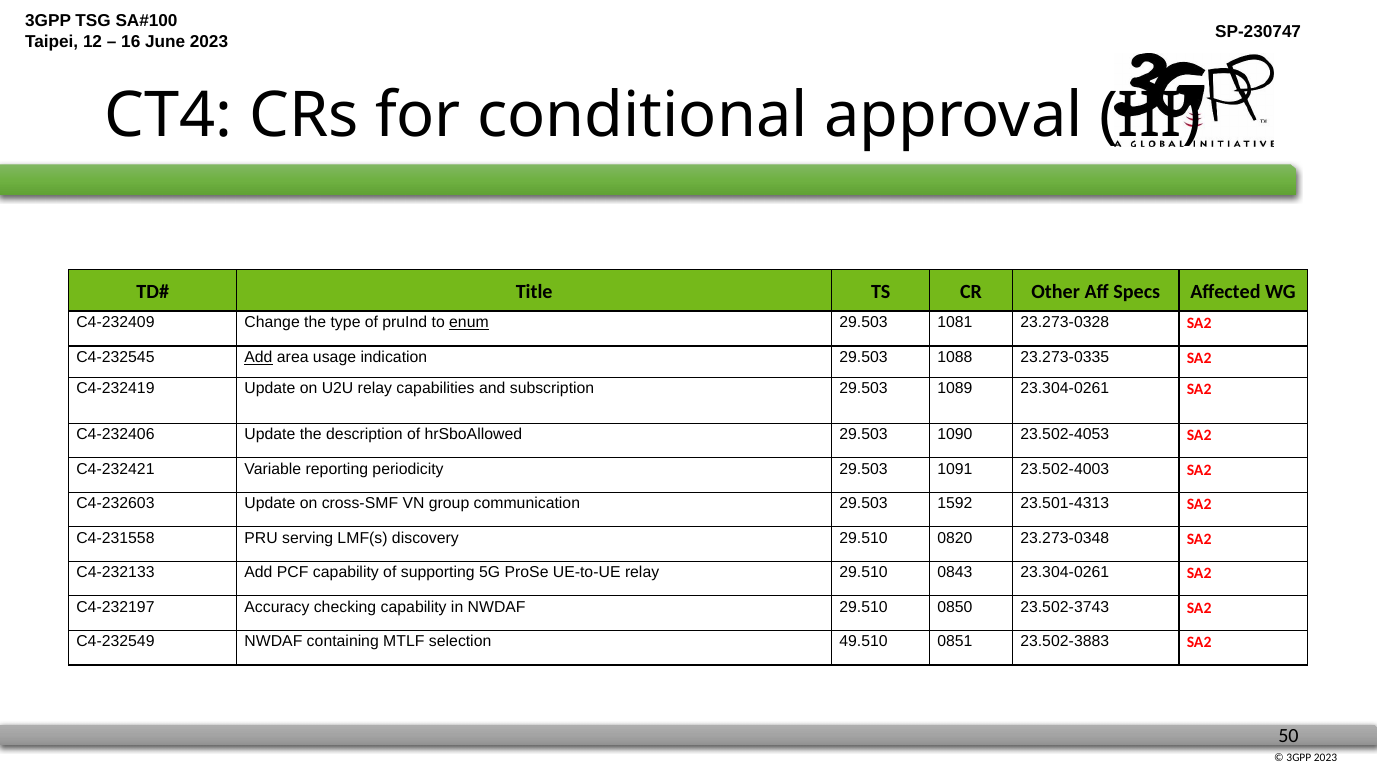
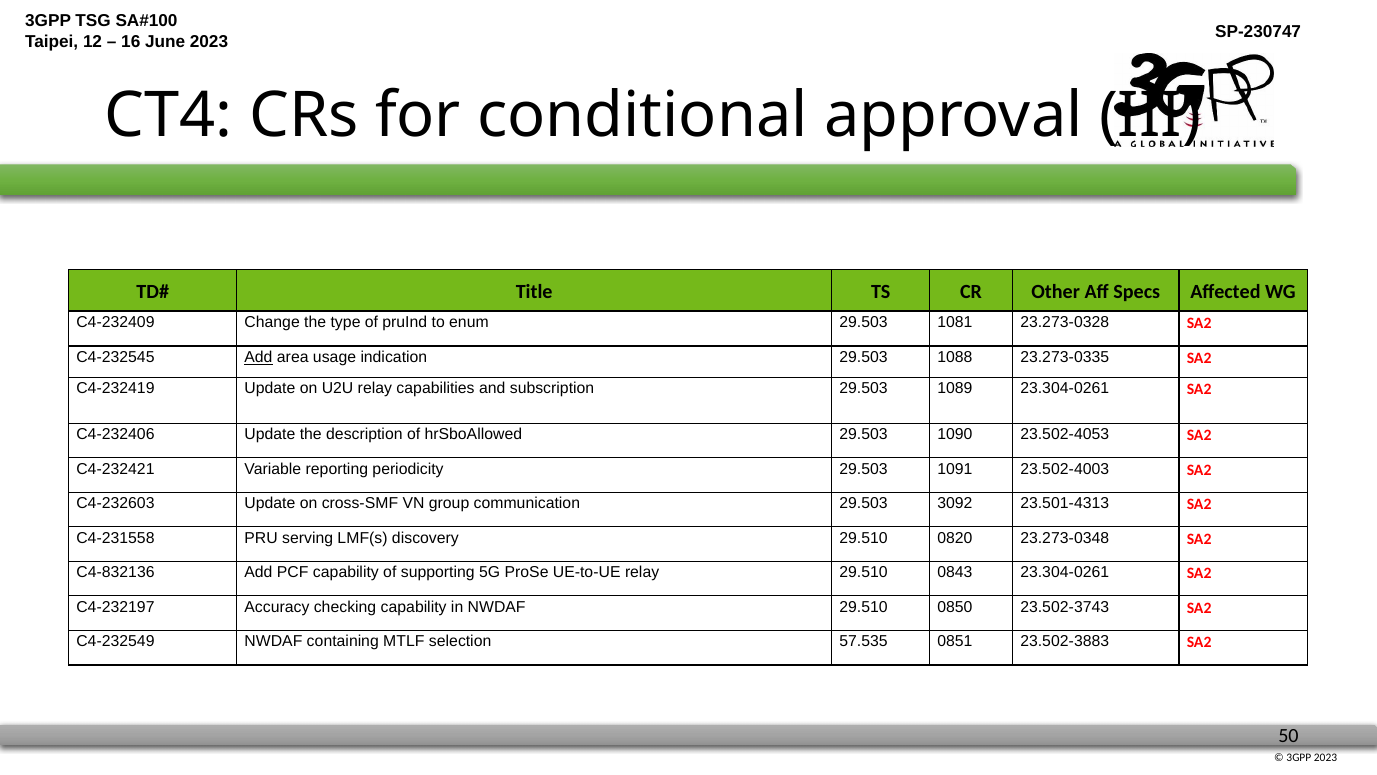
enum underline: present -> none (469, 322)
1592: 1592 -> 3092 (955, 503)
C4-232133: C4-232133 -> C4-832136 (115, 572)
49.510: 49.510 -> 57.535 (864, 641)
